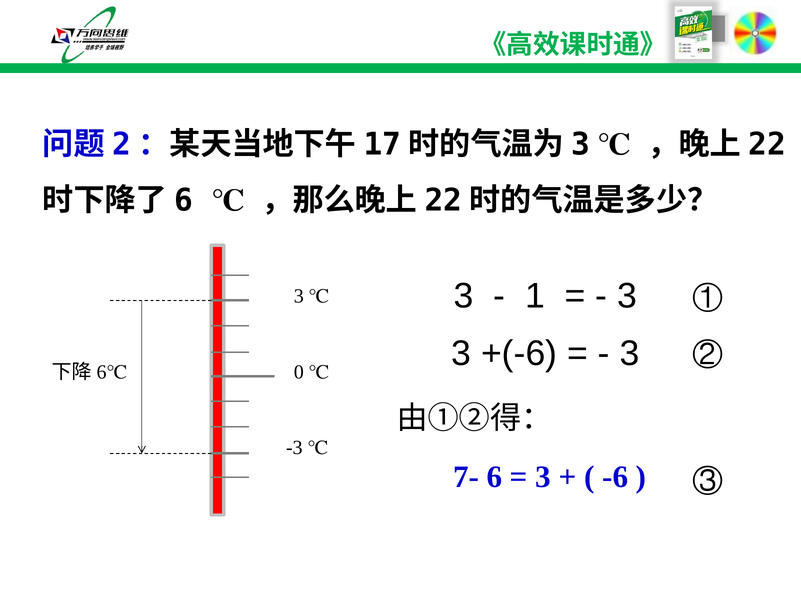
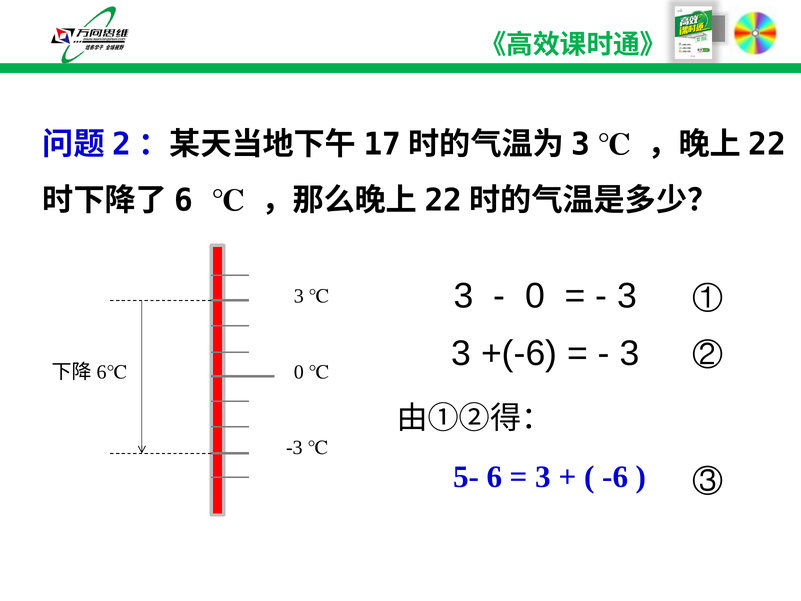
1: 1 -> 0 (535, 296)
7-: 7- -> 5- (466, 477)
